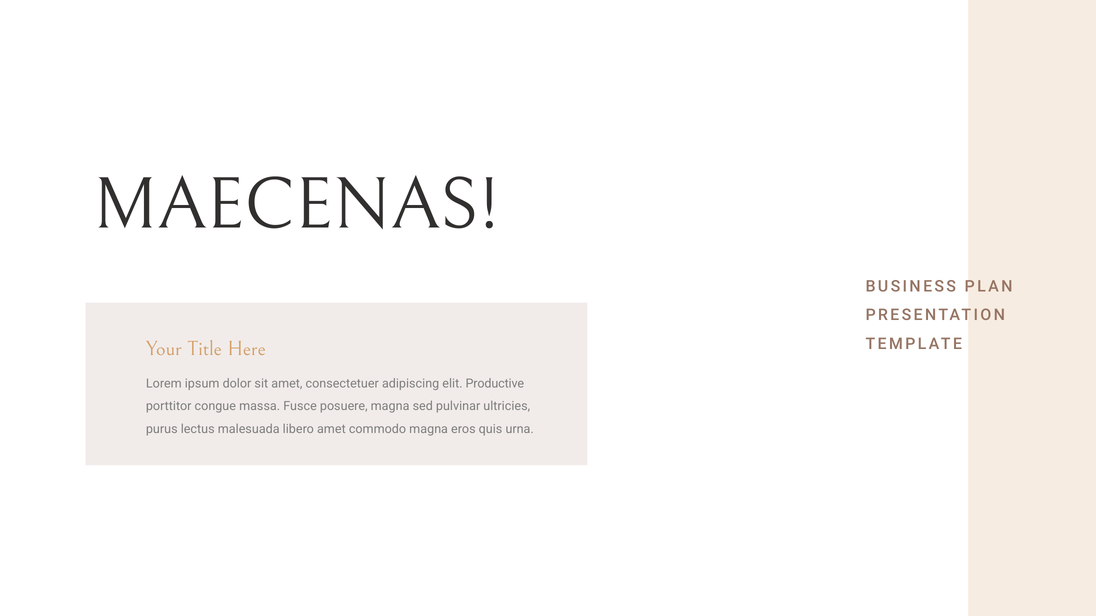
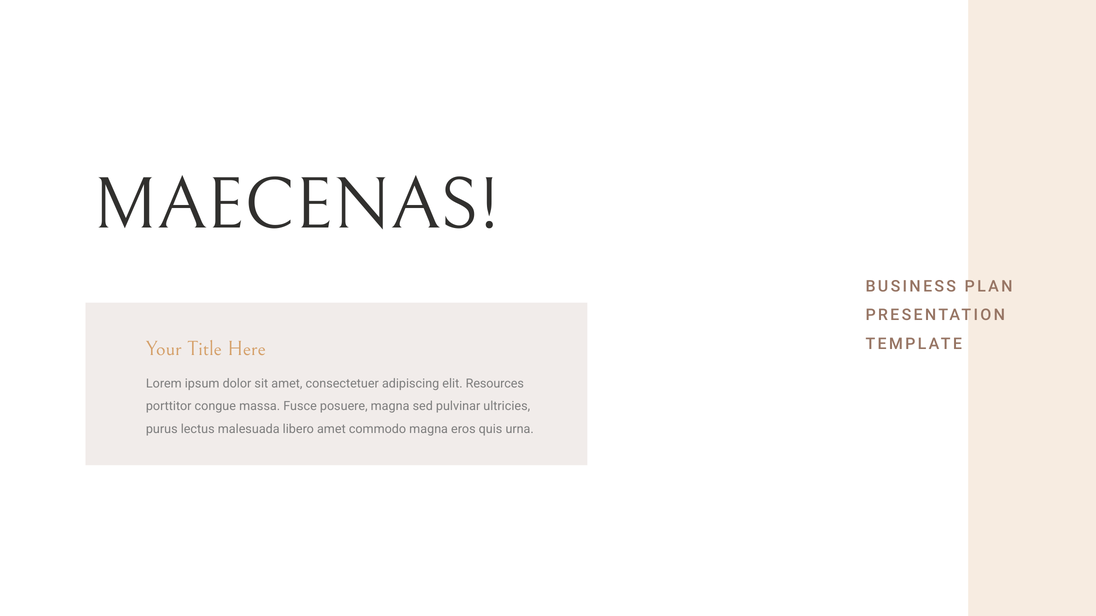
Productive: Productive -> Resources (495, 384)
